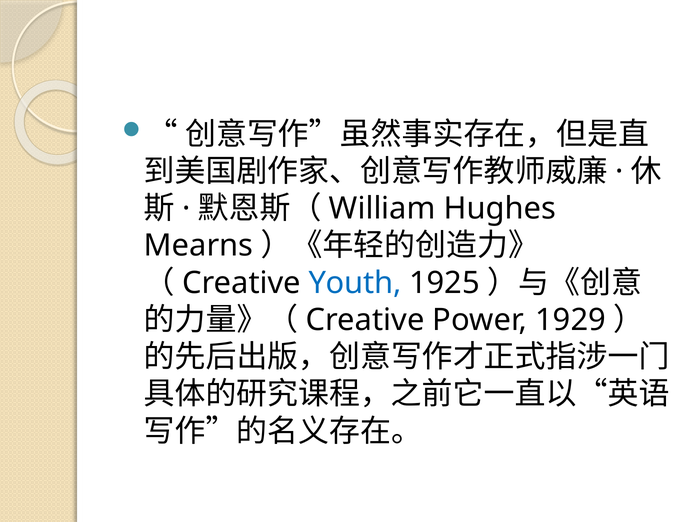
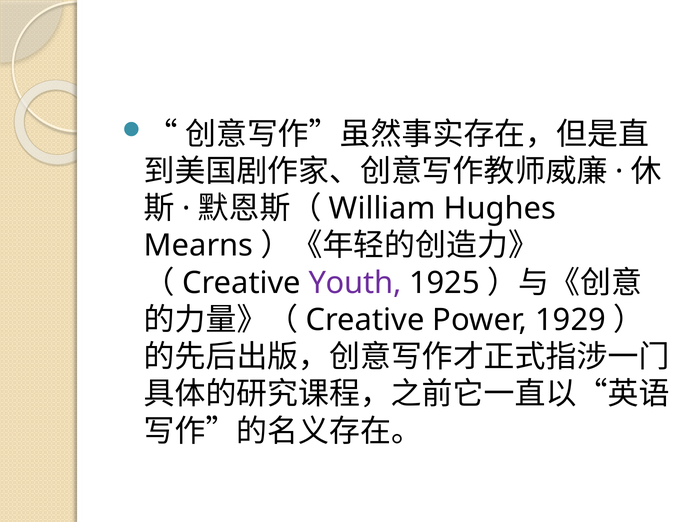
Youth colour: blue -> purple (355, 282)
